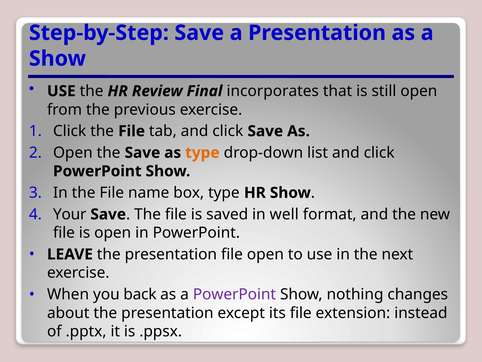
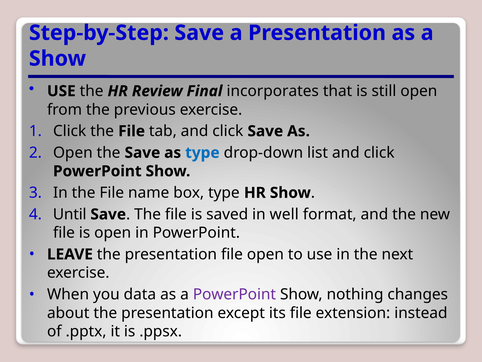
type colour: orange -> blue (202, 153)
Your: Your -> Until (70, 214)
back: back -> data (140, 294)
